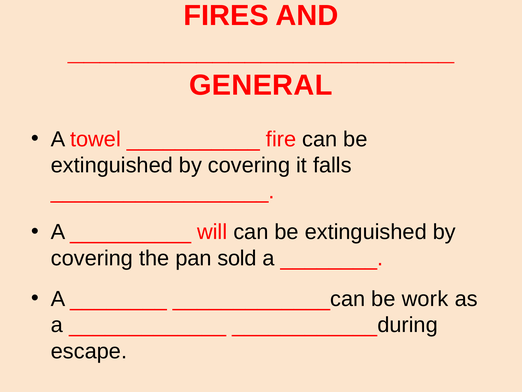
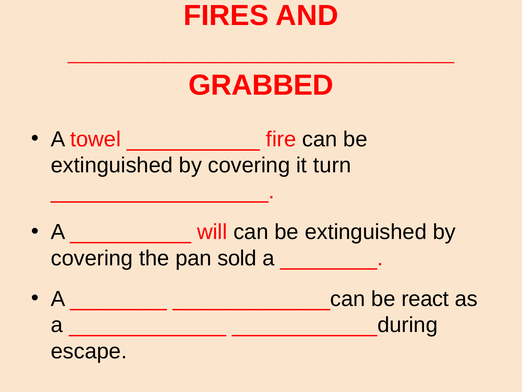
GENERAL: GENERAL -> GRABBED (261, 85)
falls: falls -> turn (332, 165)
work: work -> react (425, 299)
